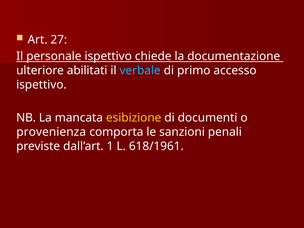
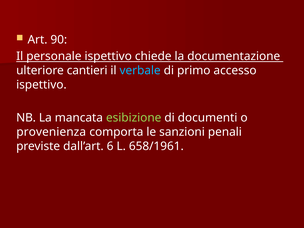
27: 27 -> 90 (59, 40)
abilitati: abilitati -> cantieri (87, 70)
esibizione colour: yellow -> light green (134, 118)
1: 1 -> 6 (110, 146)
618/1961: 618/1961 -> 658/1961 (156, 146)
